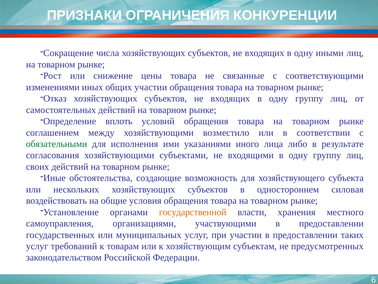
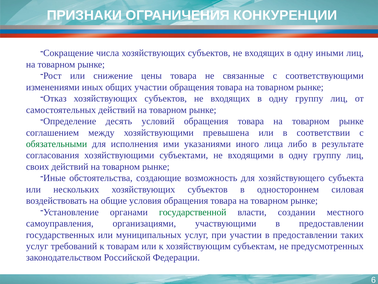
вплоть: вплоть -> десять (119, 121)
возместило: возместило -> превышена (226, 132)
государственной colour: orange -> green (193, 212)
хранения: хранения -> создании (297, 212)
